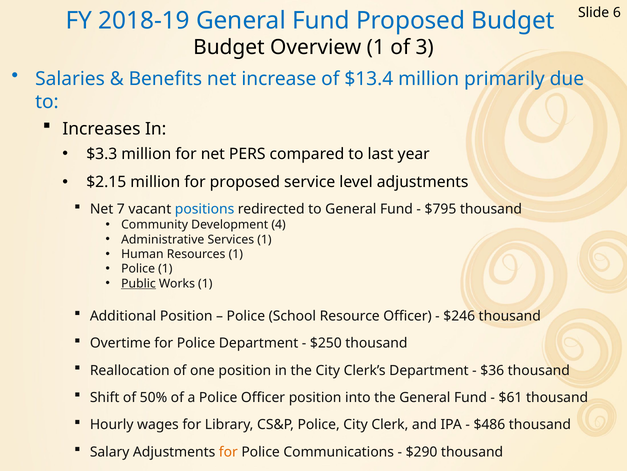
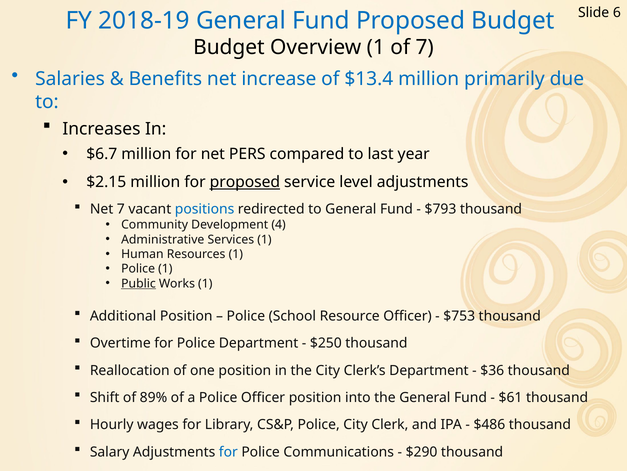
of 3: 3 -> 7 (425, 47)
$3.3: $3.3 -> $6.7 (102, 154)
proposed underline: none -> present (245, 182)
$795: $795 -> $793 (440, 209)
$246: $246 -> $753 (459, 316)
50%: 50% -> 89% (153, 397)
for colour: orange -> blue (228, 451)
